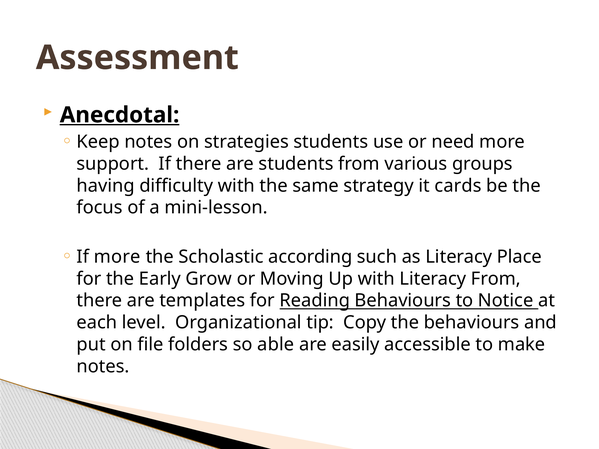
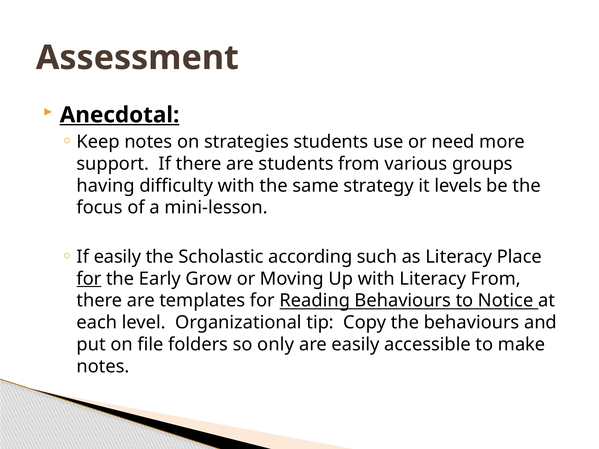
cards: cards -> levels (458, 186)
If more: more -> easily (117, 257)
for underline: none -> present (89, 279)
able: able -> only (276, 345)
